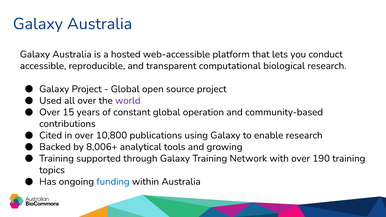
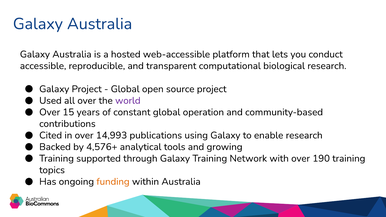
10,800: 10,800 -> 14,993 (112, 135)
8,006+: 8,006+ -> 4,576+ (102, 147)
funding colour: blue -> orange (113, 182)
